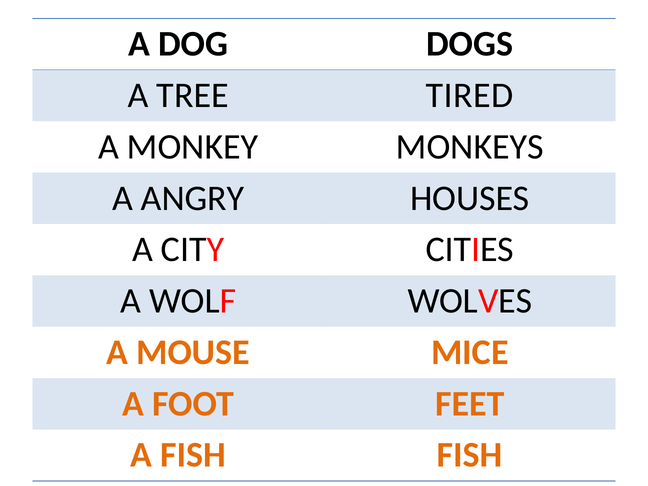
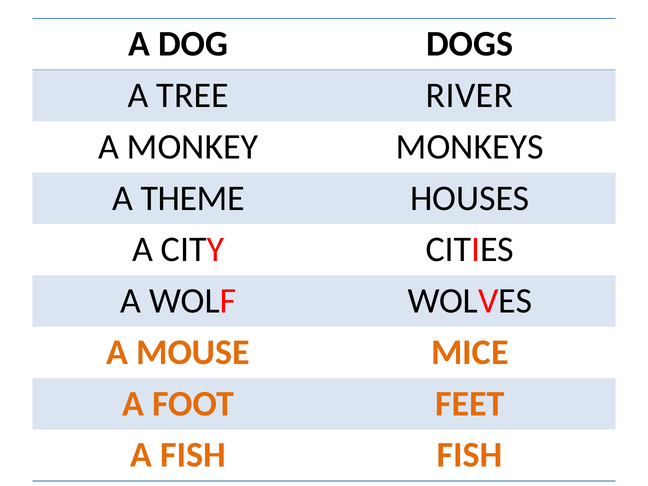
TIRED: TIRED -> RIVER (470, 95)
ANGRY: ANGRY -> THEME (193, 198)
